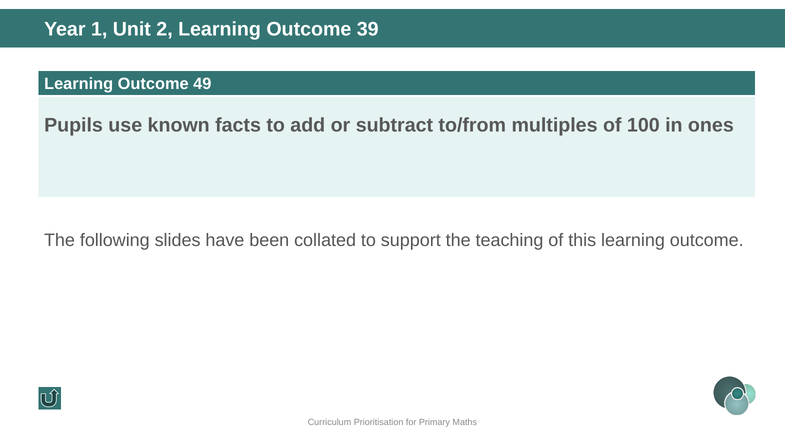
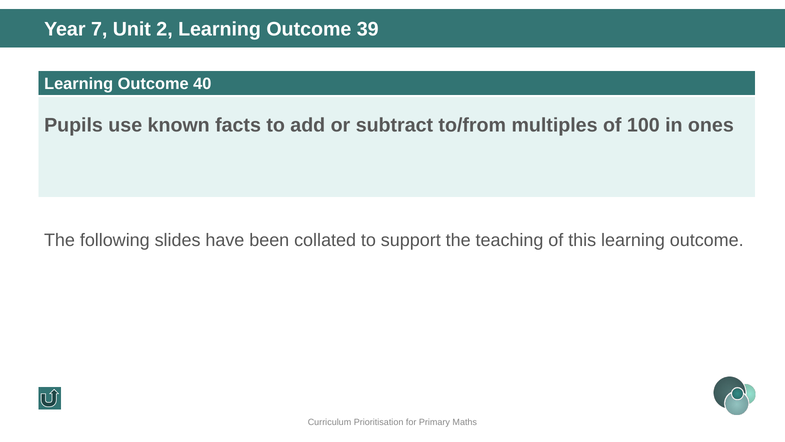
1: 1 -> 7 (99, 29)
49: 49 -> 40 (202, 84)
